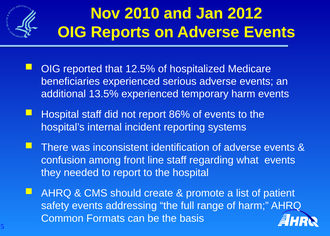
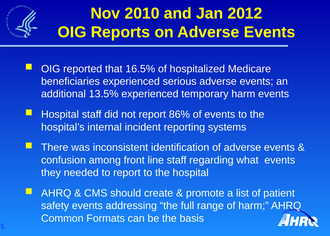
12.5%: 12.5% -> 16.5% (140, 69)
